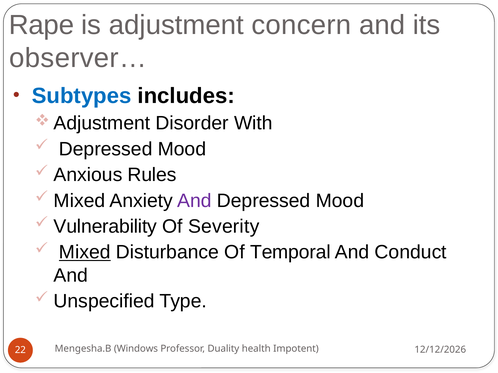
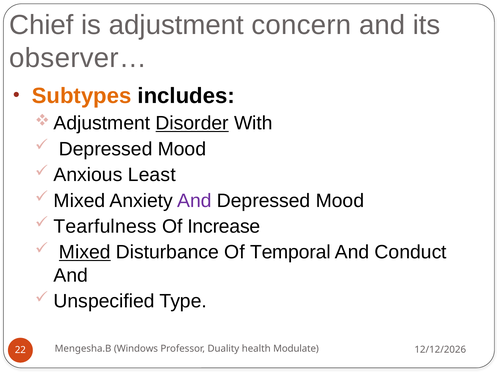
Rape: Rape -> Chief (41, 25)
Subtypes colour: blue -> orange (82, 96)
Disorder underline: none -> present (192, 123)
Rules: Rules -> Least (152, 175)
Vulnerability: Vulnerability -> Tearfulness (105, 227)
Severity: Severity -> Increase (224, 227)
Impotent: Impotent -> Modulate (296, 349)
